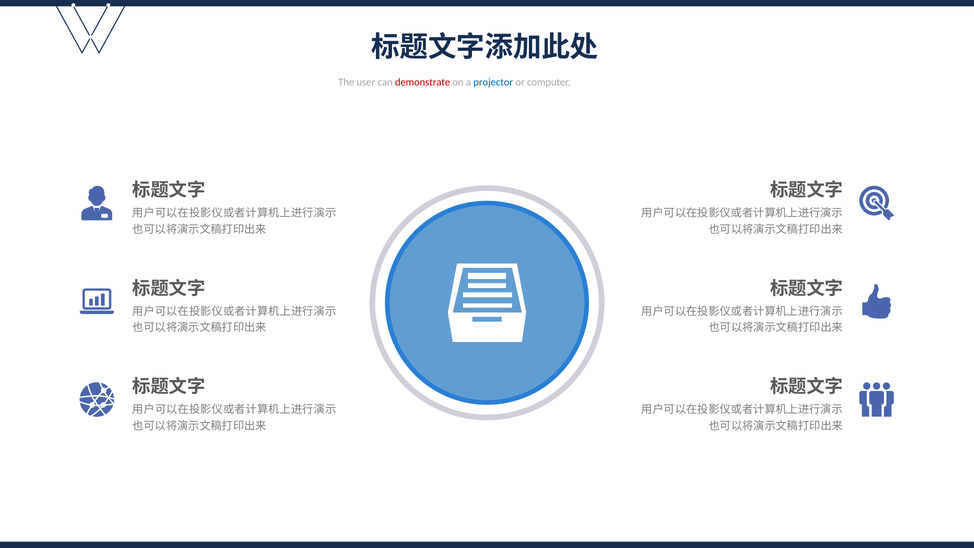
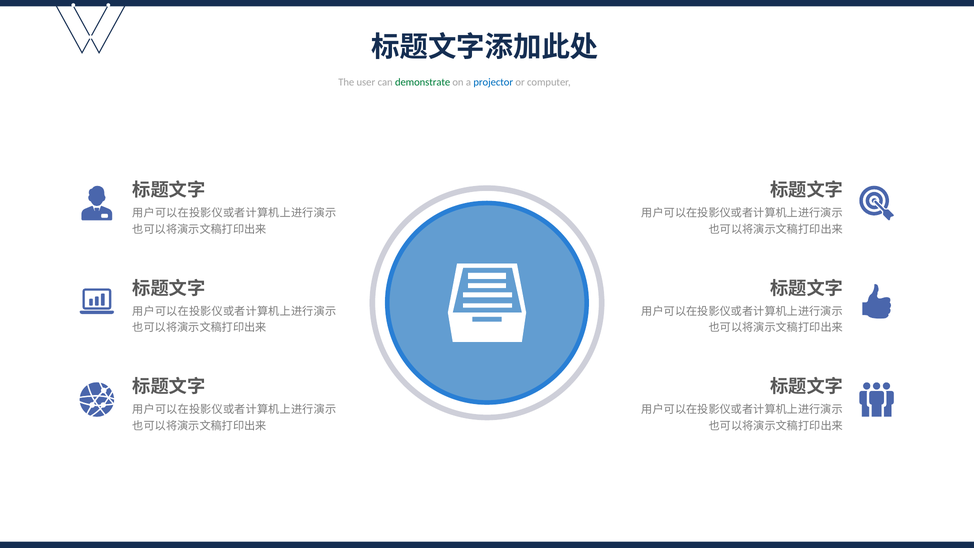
demonstrate colour: red -> green (423, 82)
